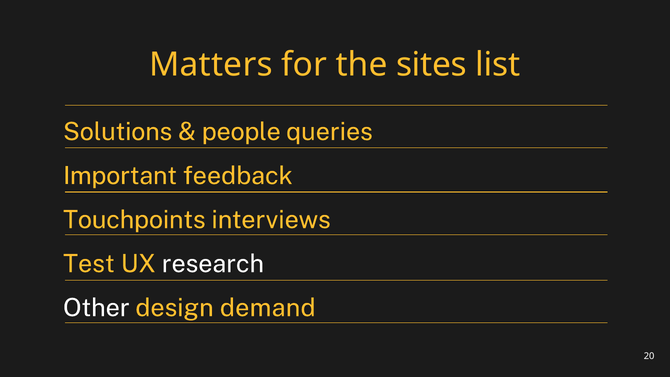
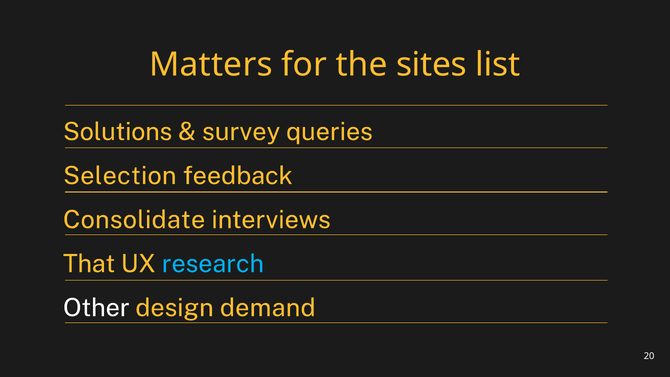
people: people -> survey (241, 132)
Important: Important -> Selection (120, 176)
Touchpoints: Touchpoints -> Consolidate (134, 220)
Test: Test -> That (89, 264)
research colour: white -> light blue (213, 264)
